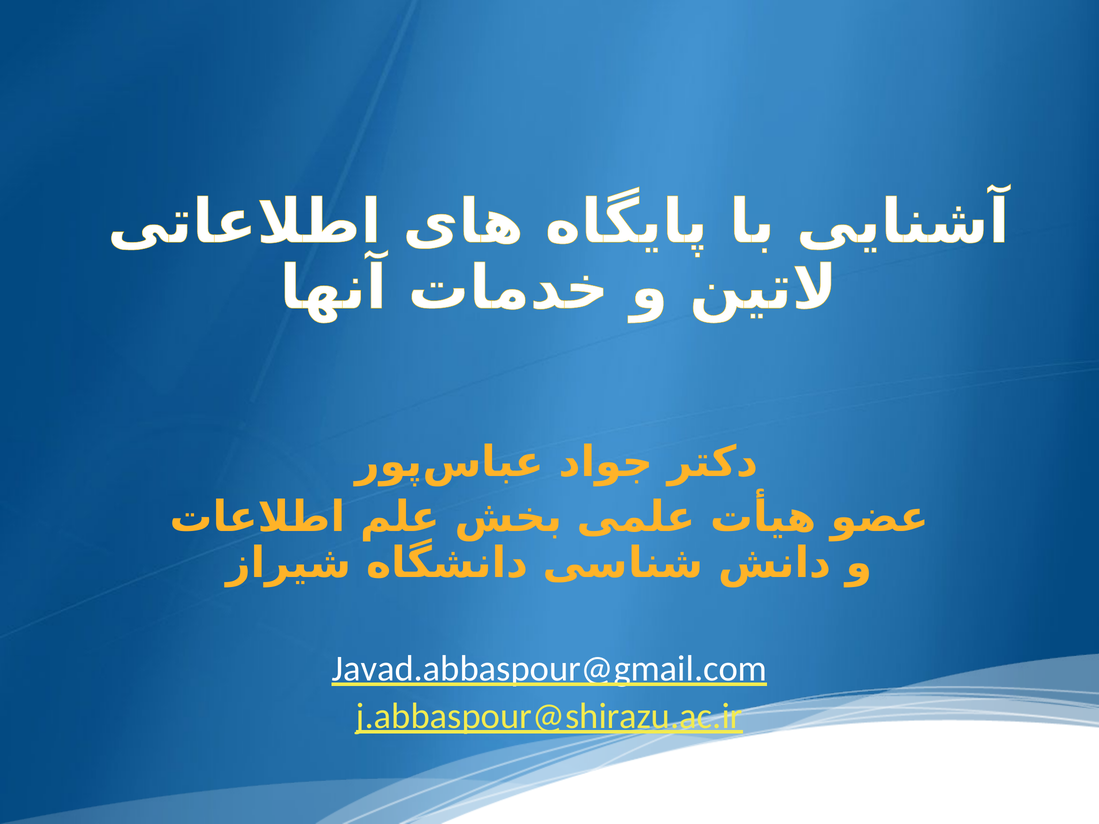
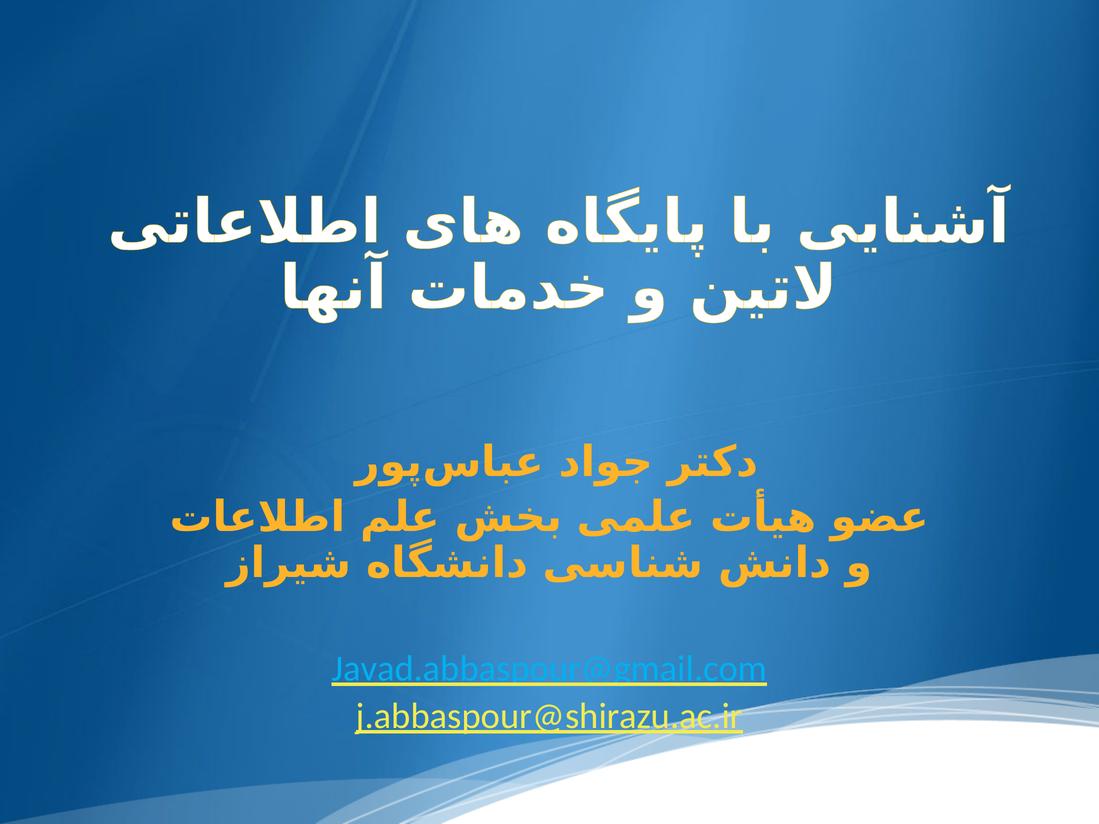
Javad.abbaspour@gmail.com colour: white -> light blue (549, 669)
